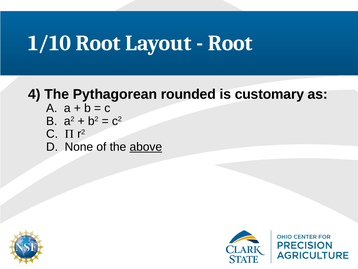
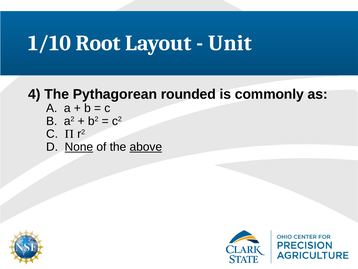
Root: Root -> Unit (230, 43)
customary: customary -> commonly (269, 94)
None underline: none -> present (79, 147)
